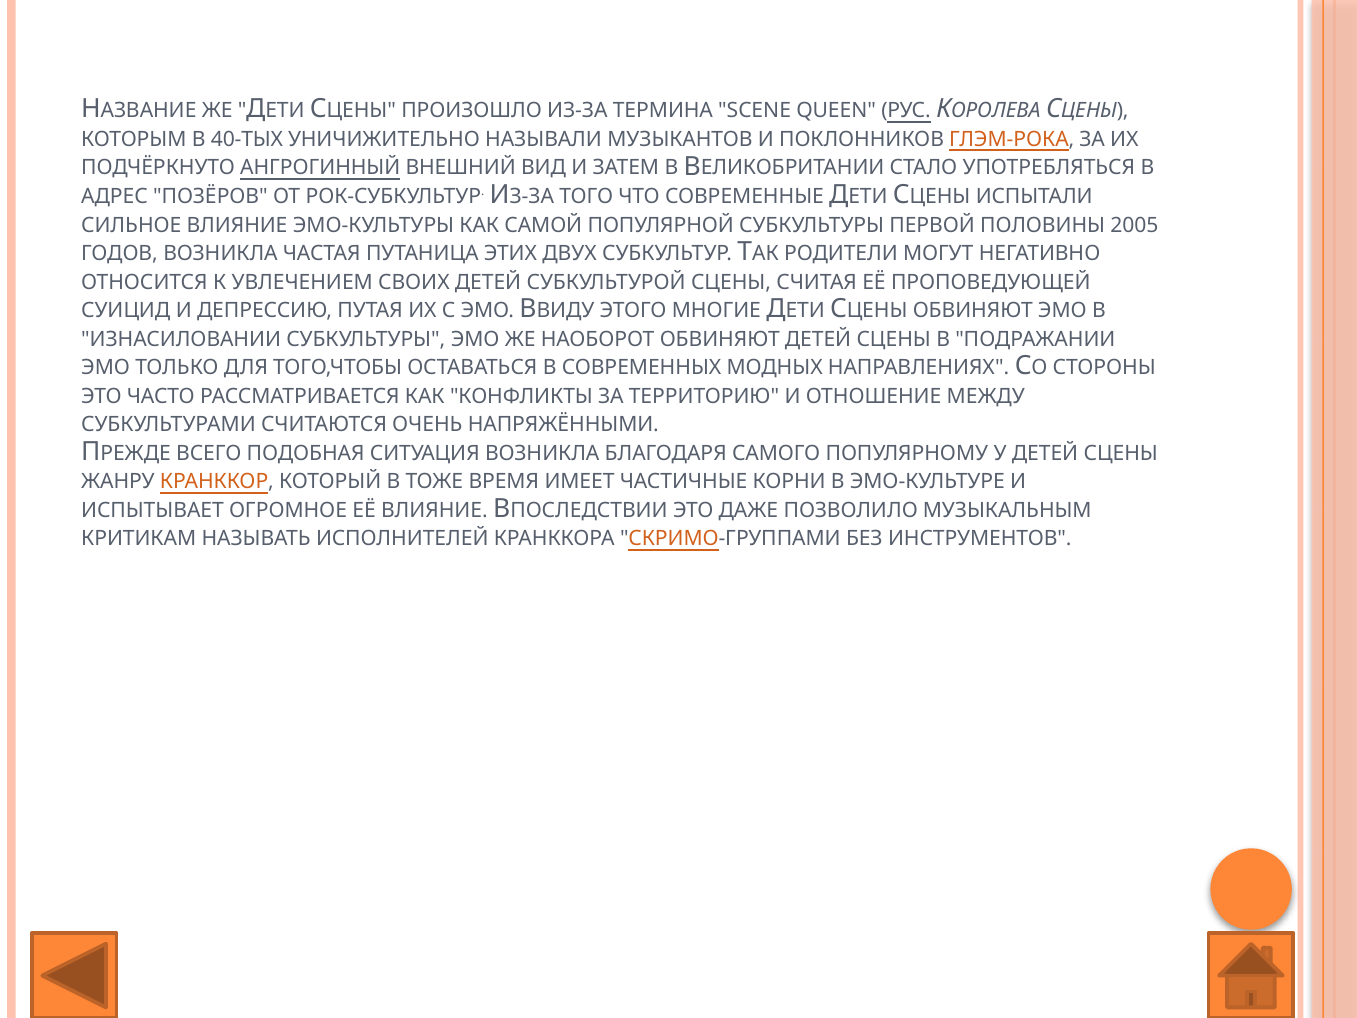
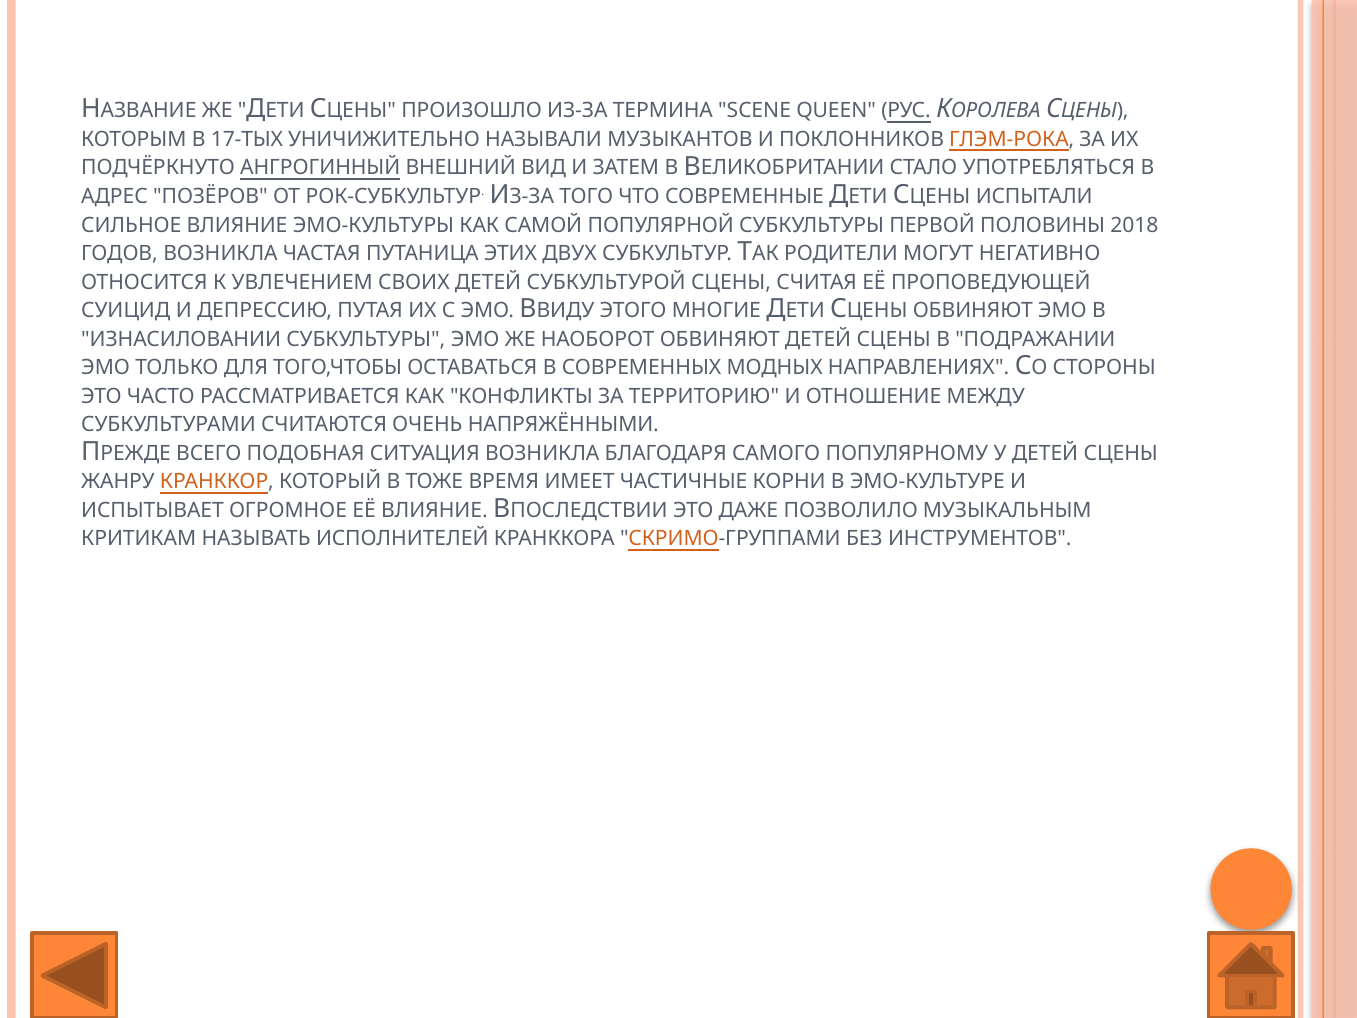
40-ТЫХ: 40-ТЫХ -> 17-ТЫХ (247, 139)
2005: 2005 -> 2018 (1134, 225)
